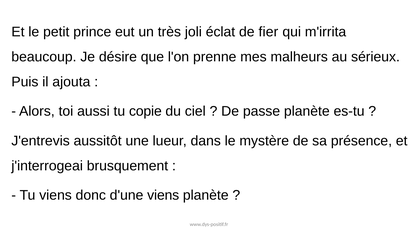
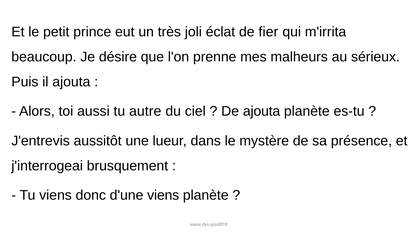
copie: copie -> autre (145, 111)
De passe: passe -> ajouta (262, 111)
